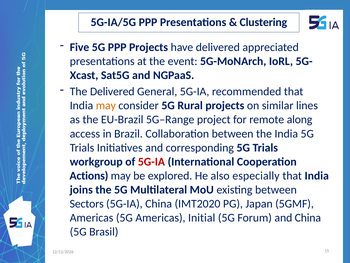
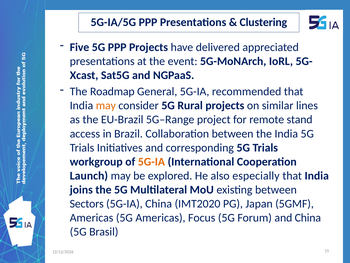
The Delivered: Delivered -> Roadmap (112, 91)
along: along -> stand (300, 119)
5G-IA colour: red -> orange (151, 161)
Actions: Actions -> Launch (89, 175)
Initial: Initial -> Focus (202, 217)
